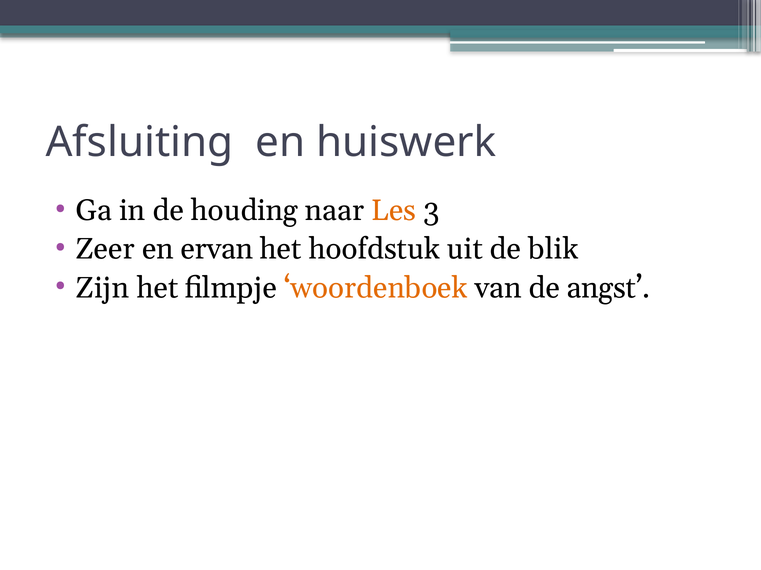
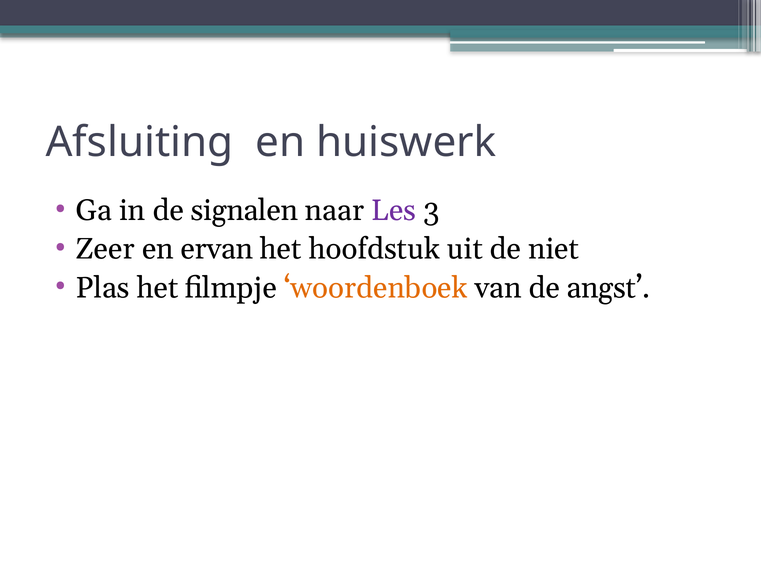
houding: houding -> signalen (245, 211)
Les colour: orange -> purple (394, 211)
blik: blik -> niet (554, 249)
Zijn: Zijn -> Plas (103, 288)
